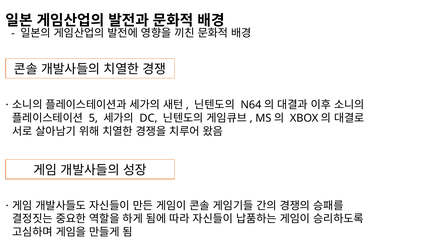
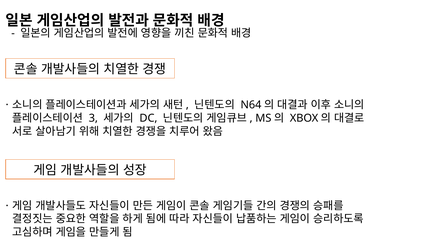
5: 5 -> 3 (93, 118)
